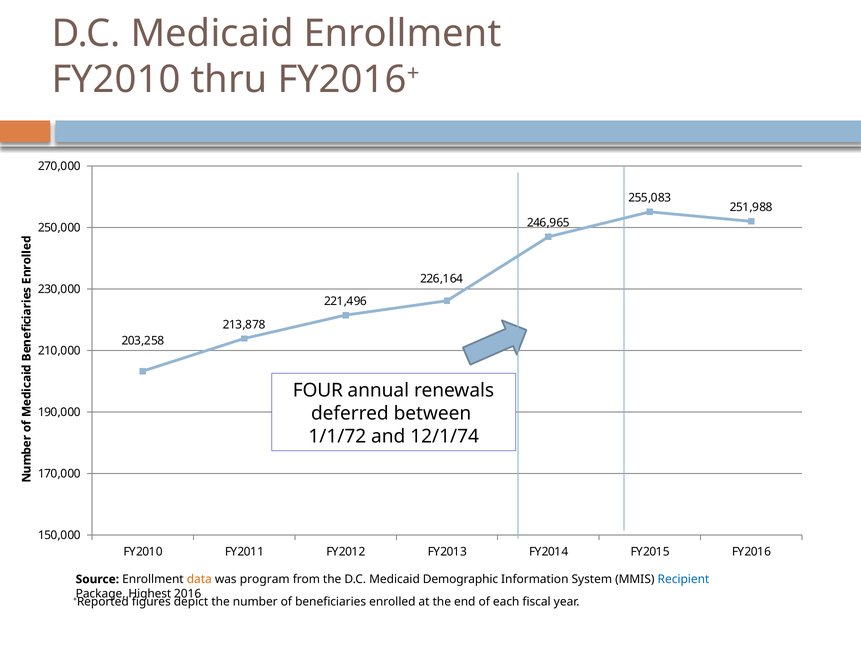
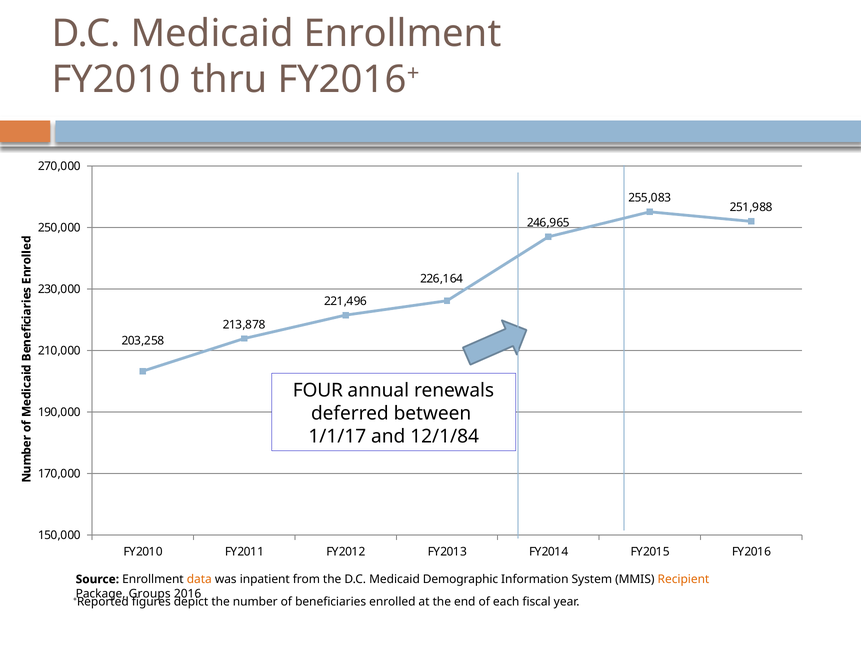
1/1/72: 1/1/72 -> 1/1/17 (337, 436)
12/1/74: 12/1/74 -> 12/1/84 (445, 436)
program: program -> inpatient (265, 579)
Recipient colour: blue -> orange (683, 579)
Highest: Highest -> Groups (150, 593)
